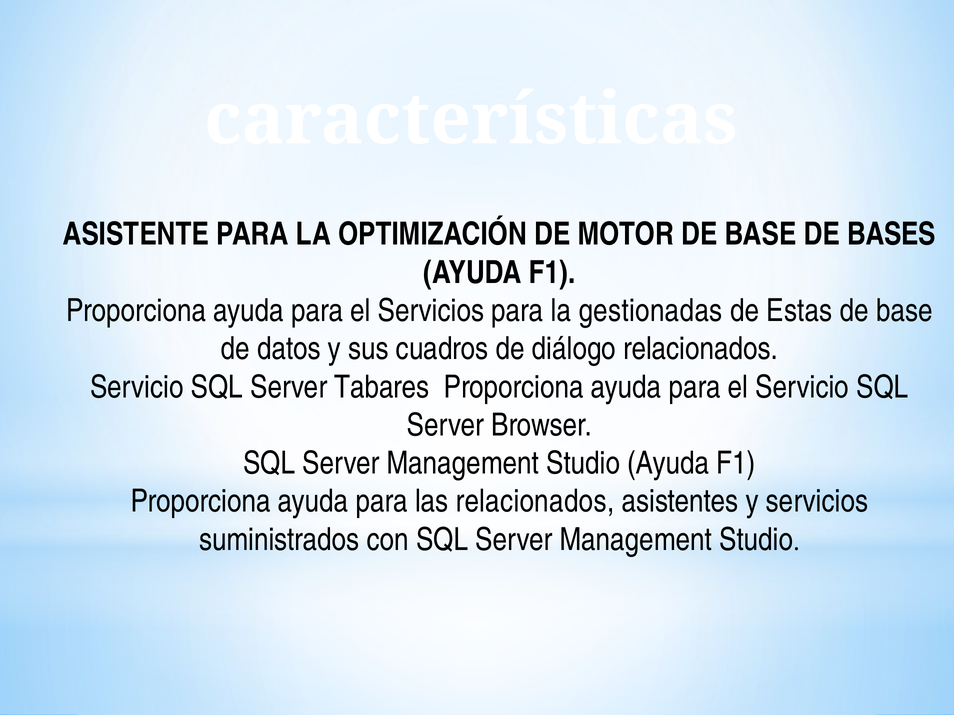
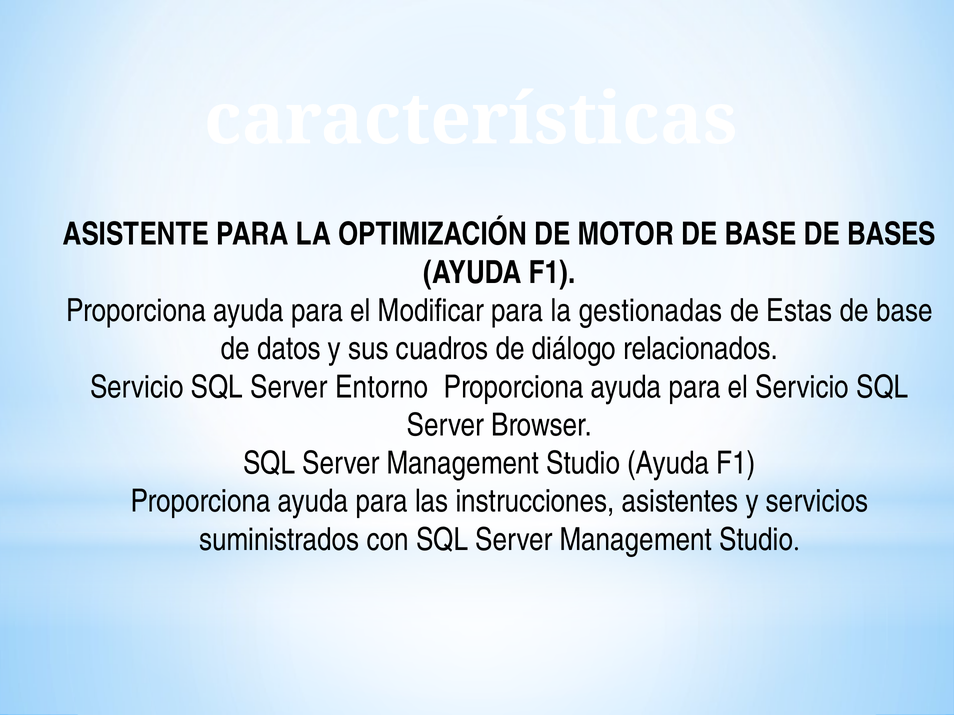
el Servicios: Servicios -> Modificar (431, 311)
Tabares: Tabares -> Entorno (382, 387)
las relacionados: relacionados -> instrucciones (535, 502)
